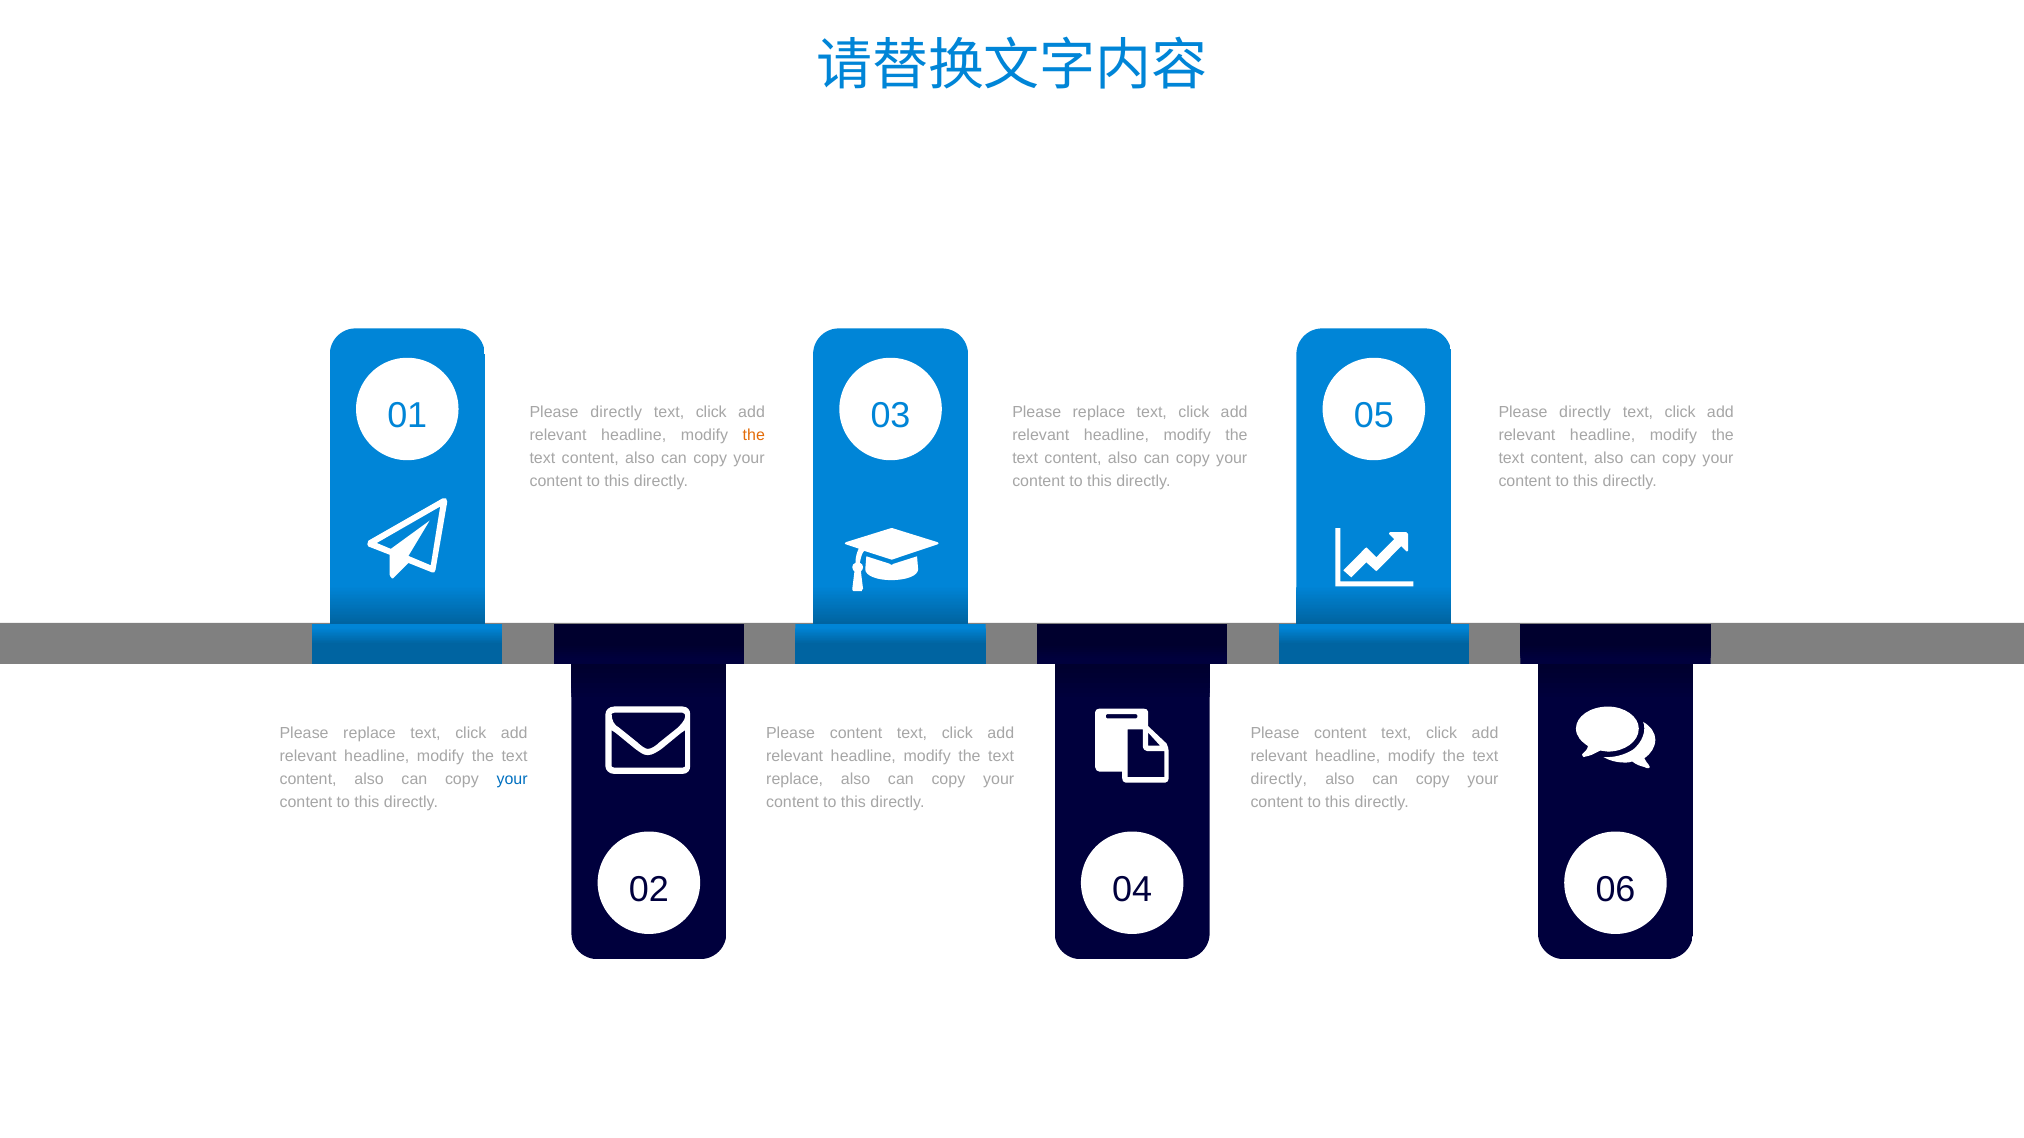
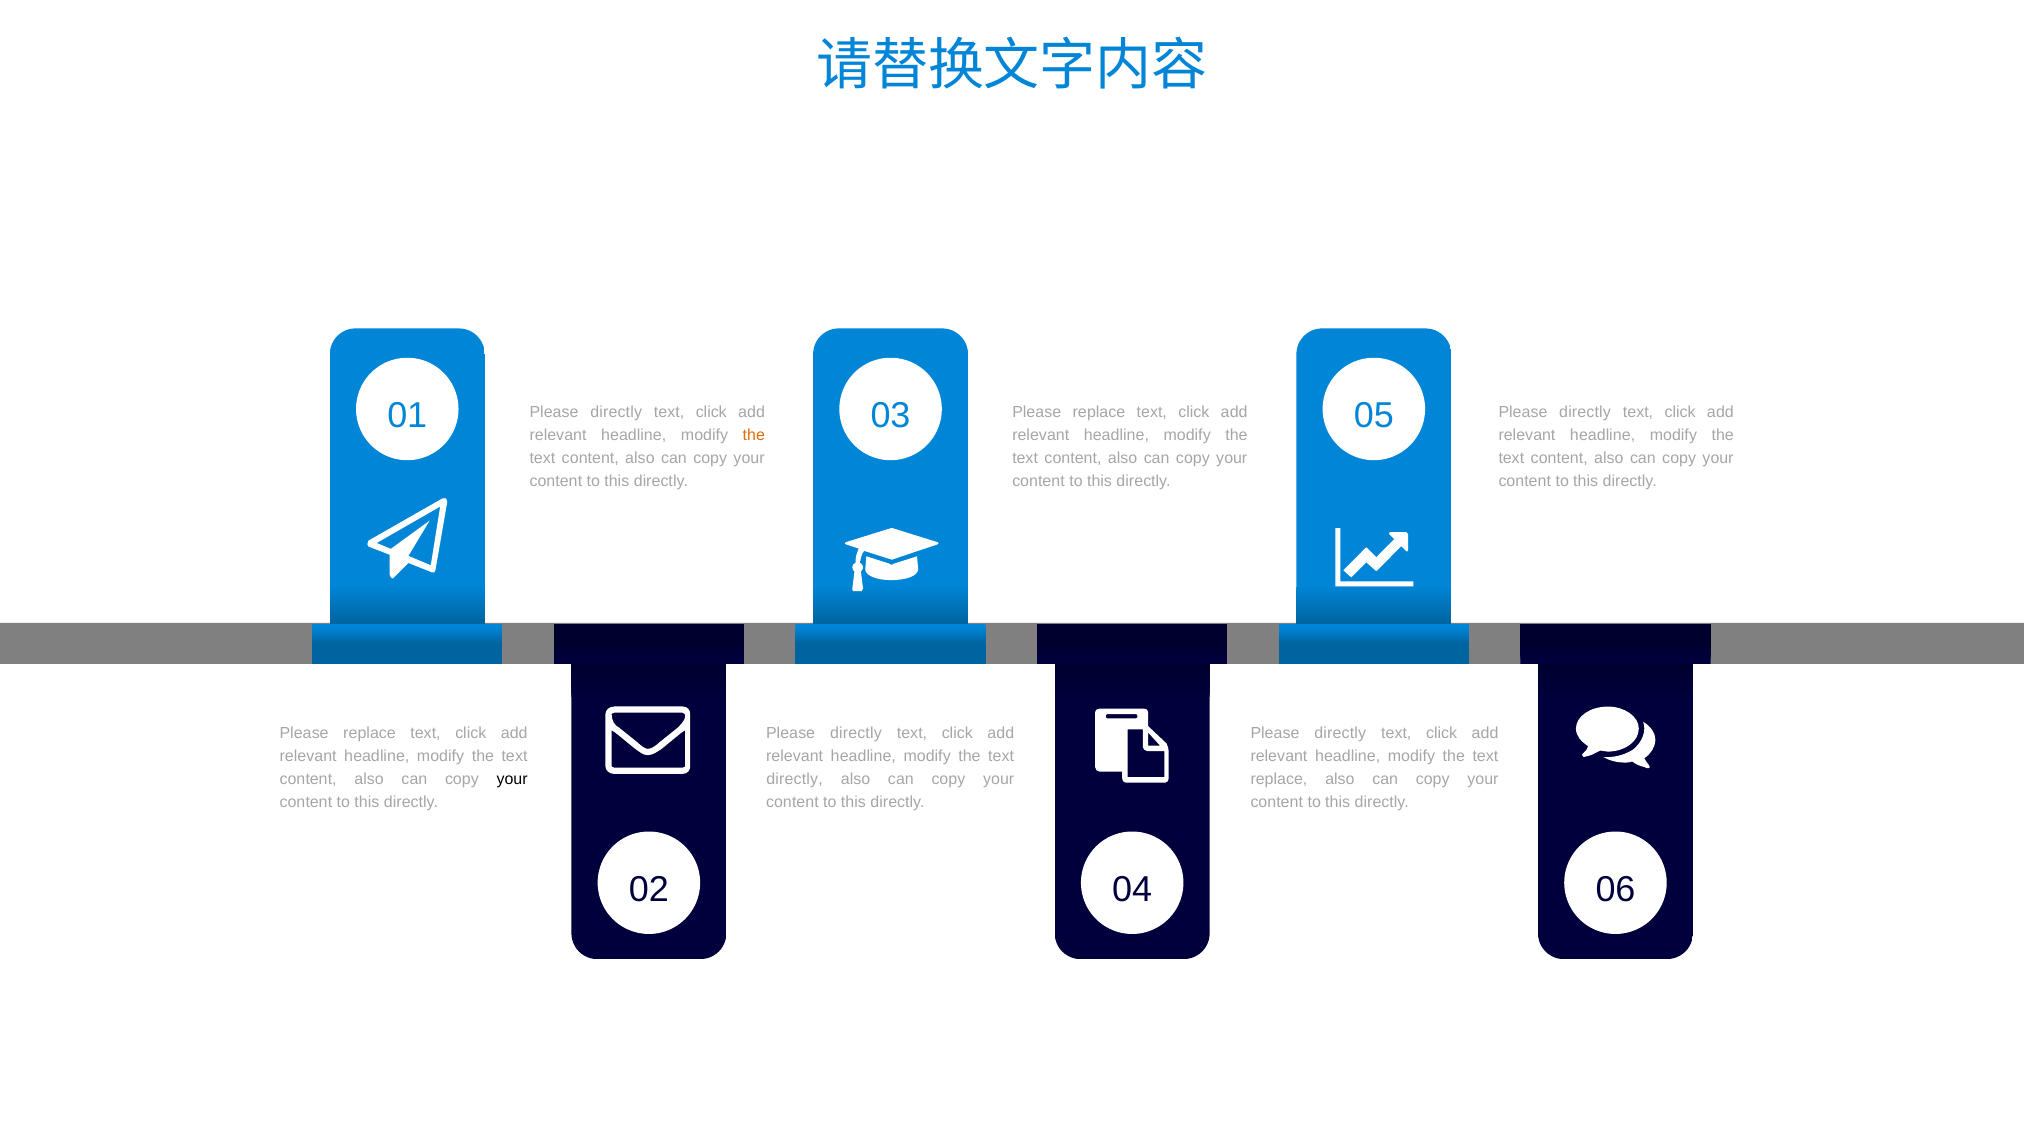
content: content -> directly (856, 733)
content: content -> directly (1340, 733)
your colour: blue -> black (512, 779)
replace: replace -> directly (795, 779)
directly: directly -> replace (1279, 779)
